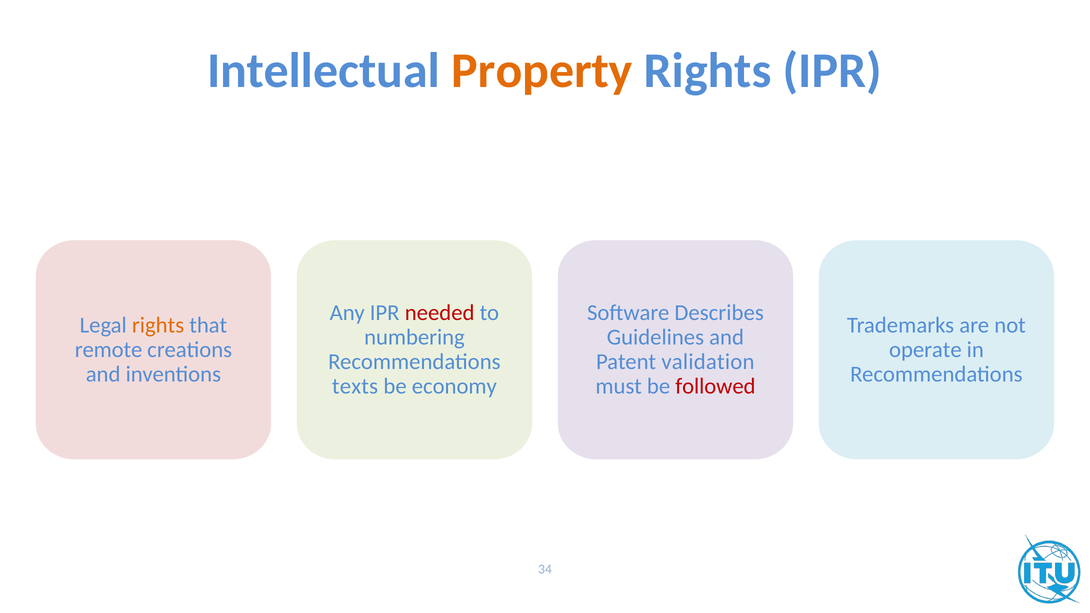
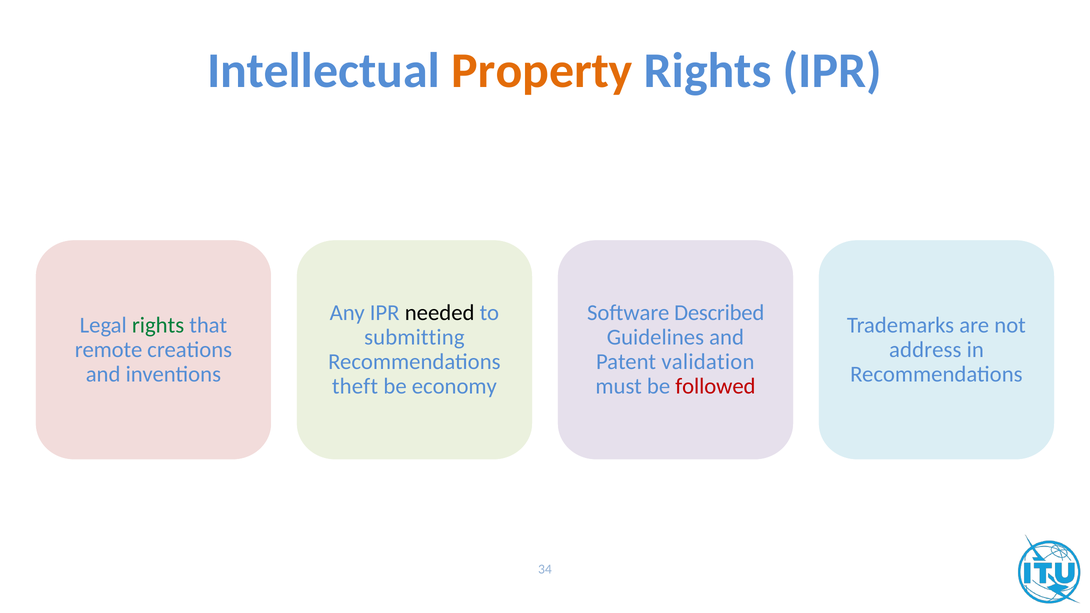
needed colour: red -> black (440, 313)
Describes: Describes -> Described (719, 313)
rights colour: orange -> green (158, 325)
numbering: numbering -> submitting (414, 337)
operate: operate -> address (925, 350)
texts: texts -> theft (355, 387)
